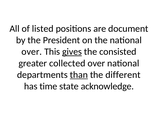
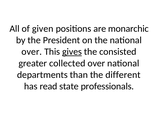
listed: listed -> given (43, 29)
document: document -> monarchic (128, 29)
than underline: present -> none (79, 75)
time: time -> read (48, 87)
acknowledge: acknowledge -> professionals (107, 87)
